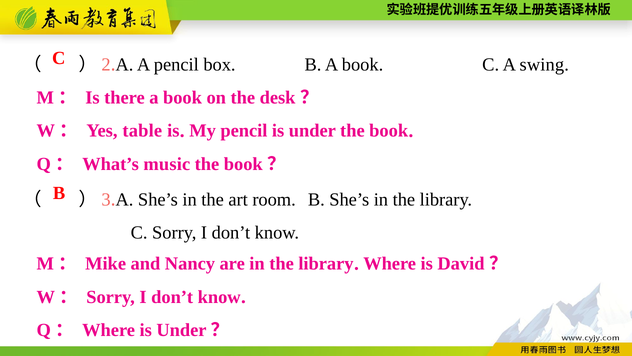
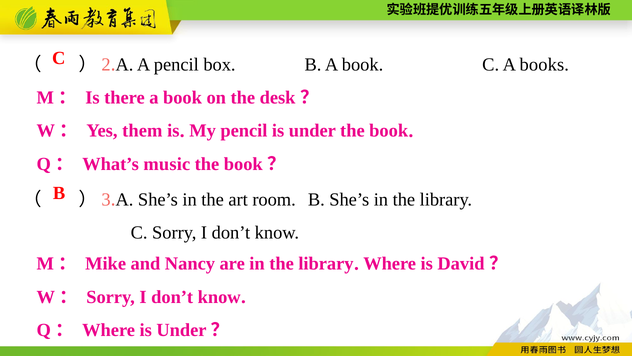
swing: swing -> books (544, 64)
table: table -> them (142, 131)
